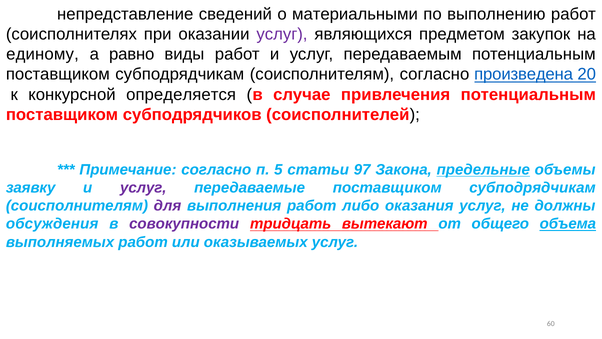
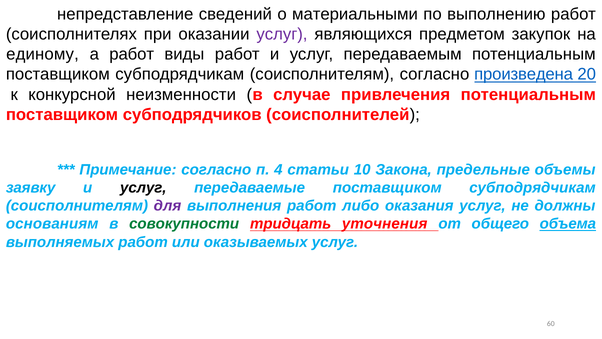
а равно: равно -> работ (132, 54)
определяется: определяется -> неизменности (181, 94)
5: 5 -> 4 (278, 170)
97: 97 -> 10 (362, 170)
предельные underline: present -> none (483, 170)
услуг colour: purple -> black (143, 188)
обсуждения: обсуждения -> основаниям (52, 224)
совокупности colour: purple -> green (184, 224)
вытекают: вытекают -> уточнения (385, 224)
